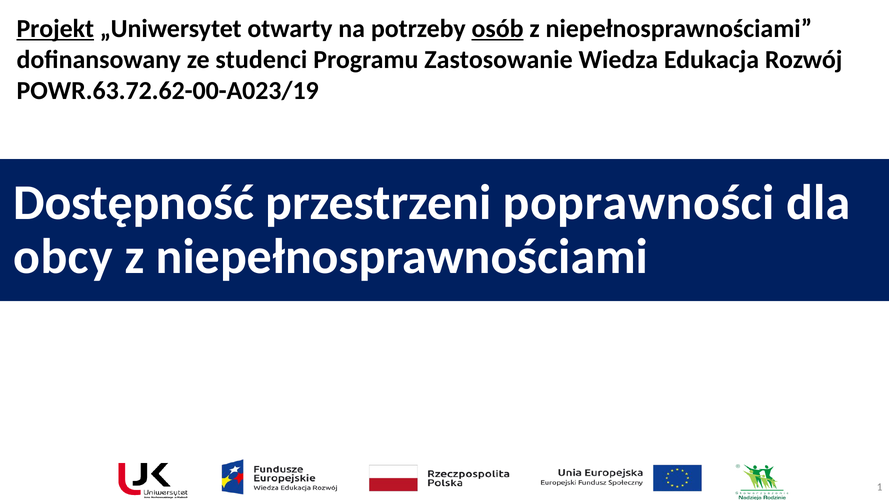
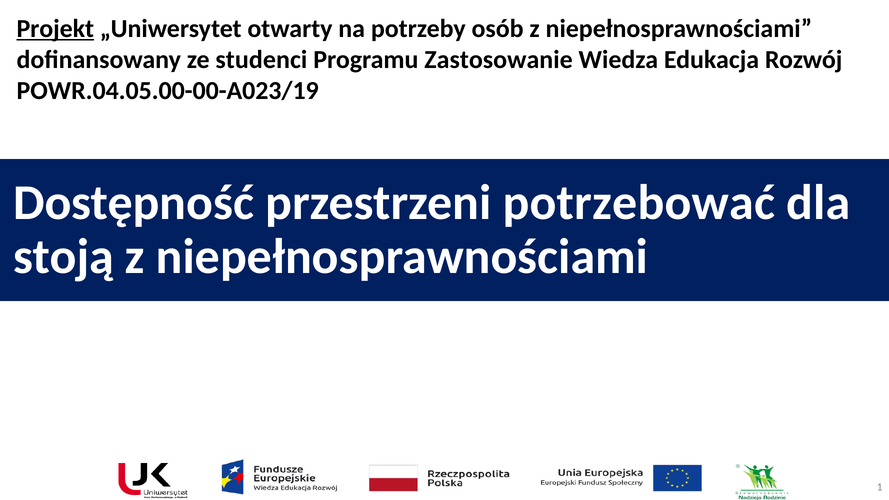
osób underline: present -> none (498, 29)
POWR.63.72.62-00-A023/19: POWR.63.72.62-00-A023/19 -> POWR.04.05.00-00-A023/19 (168, 91)
poprawności: poprawności -> potrzebować (639, 203)
obcy: obcy -> stoją (63, 257)
